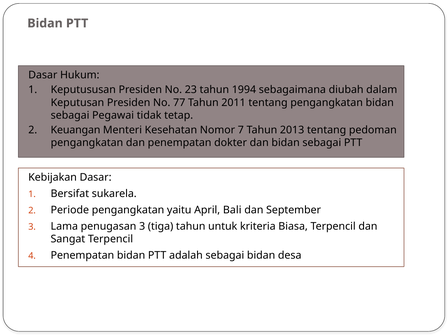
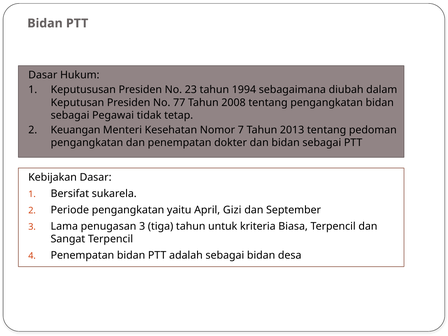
2011: 2011 -> 2008 (234, 103)
Bali: Bali -> Gizi (232, 210)
